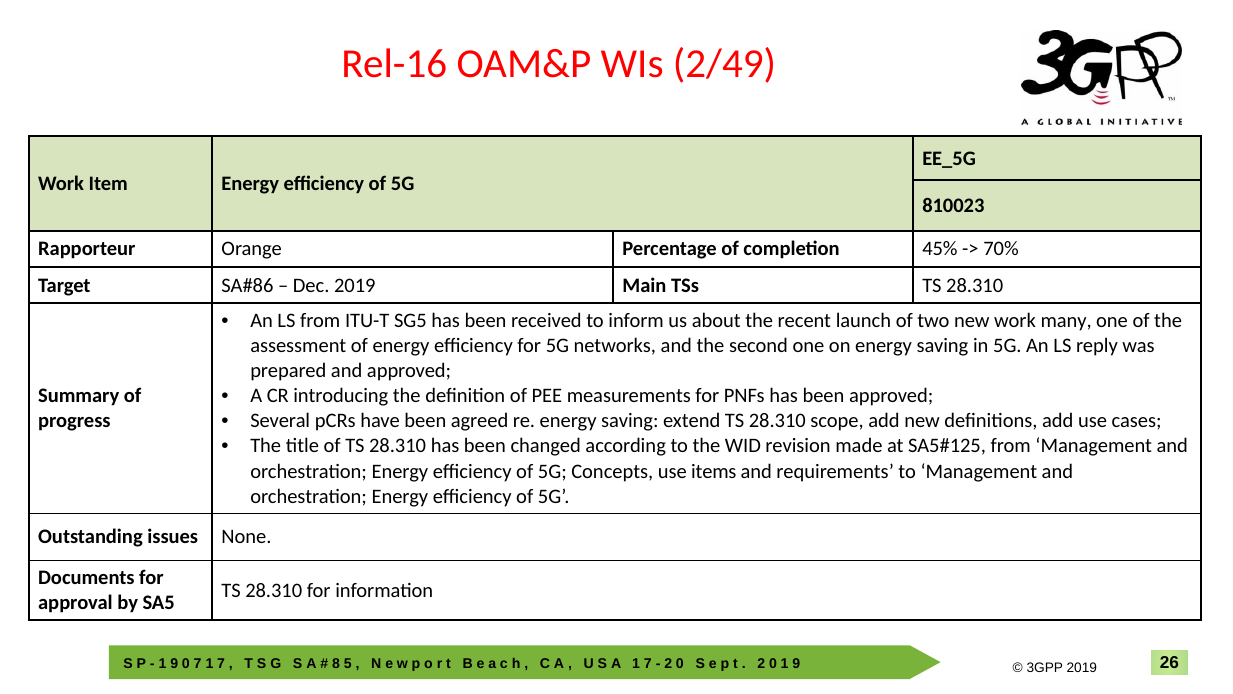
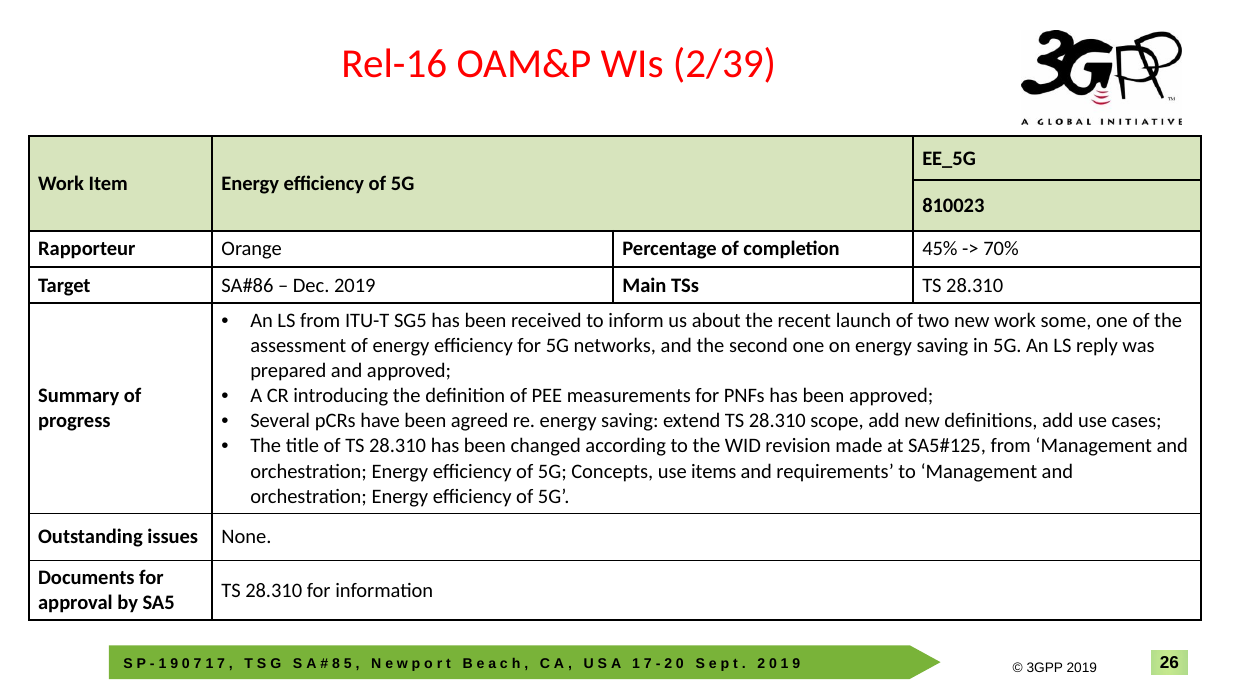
2/49: 2/49 -> 2/39 (725, 64)
many: many -> some (1066, 320)
